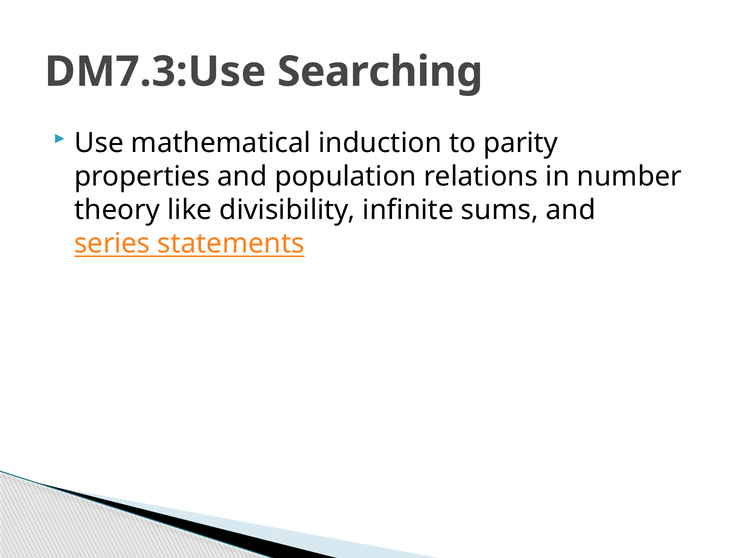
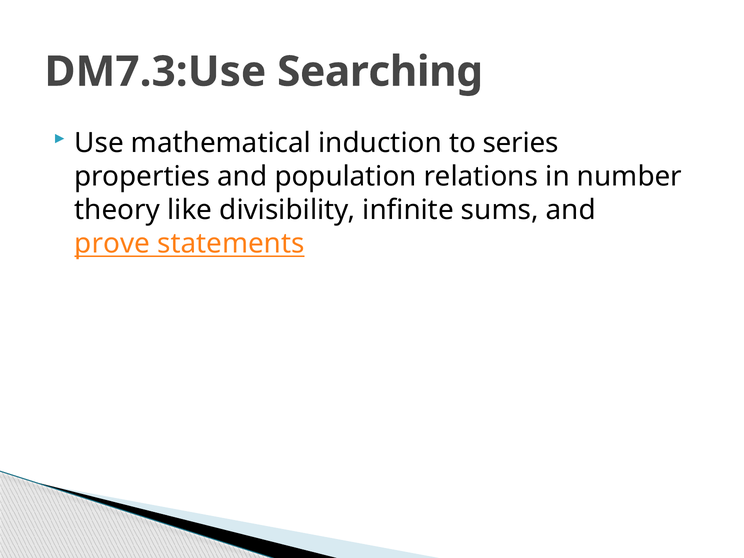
parity: parity -> series (521, 143)
series: series -> prove (112, 243)
